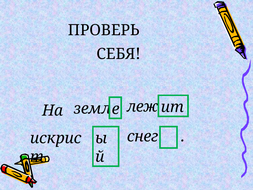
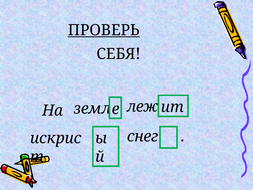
ПРОВЕРЬ underline: none -> present (104, 30)
